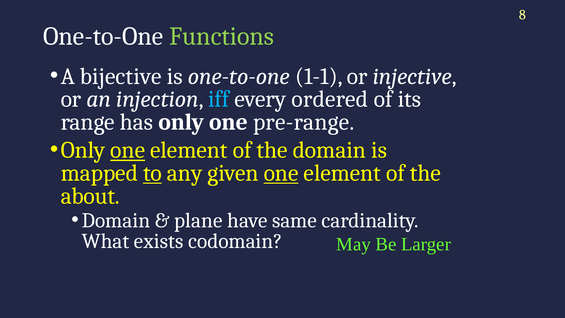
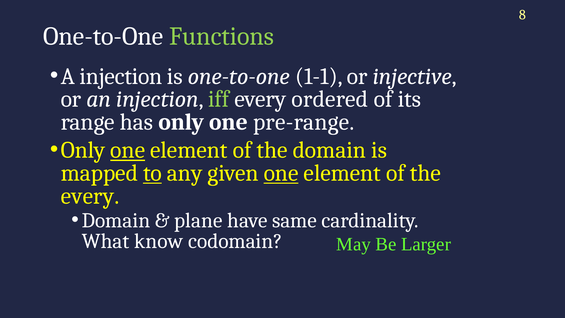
A bijective: bijective -> injection (121, 76)
iff colour: light blue -> light green (219, 99)
about: about -> every (90, 196)
exists: exists -> know (159, 241)
